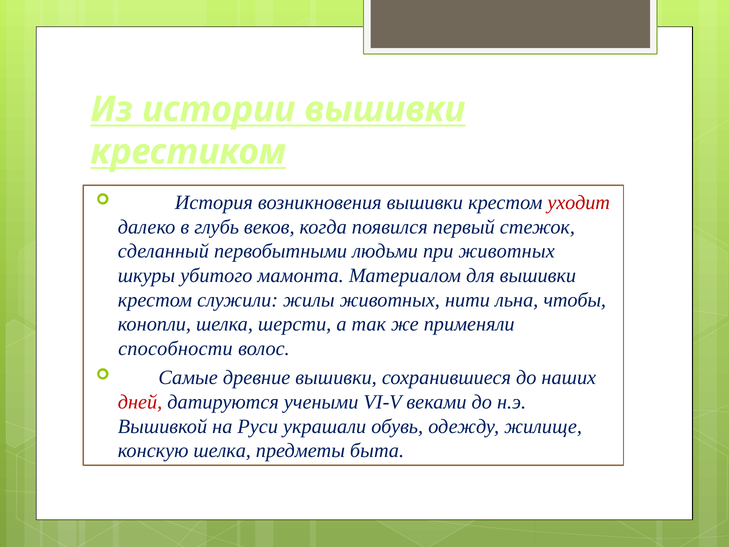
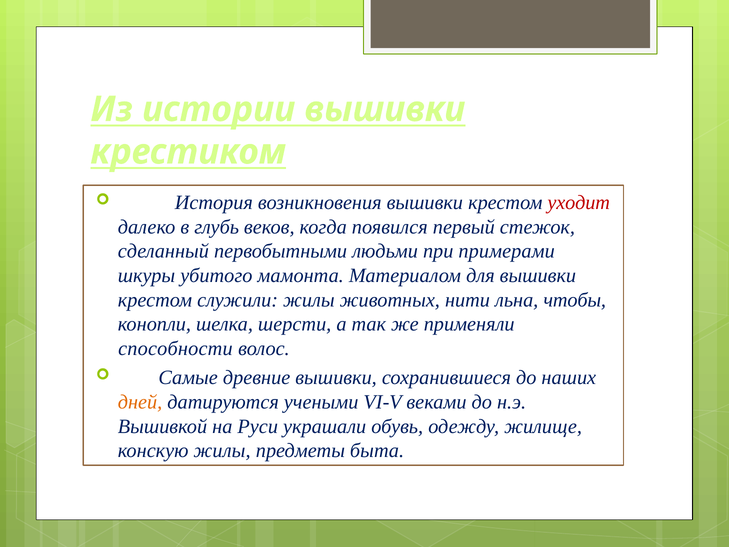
при животных: животных -> примерами (507, 251)
дней colour: red -> orange (140, 402)
конскую шелка: шелка -> жилы (222, 450)
